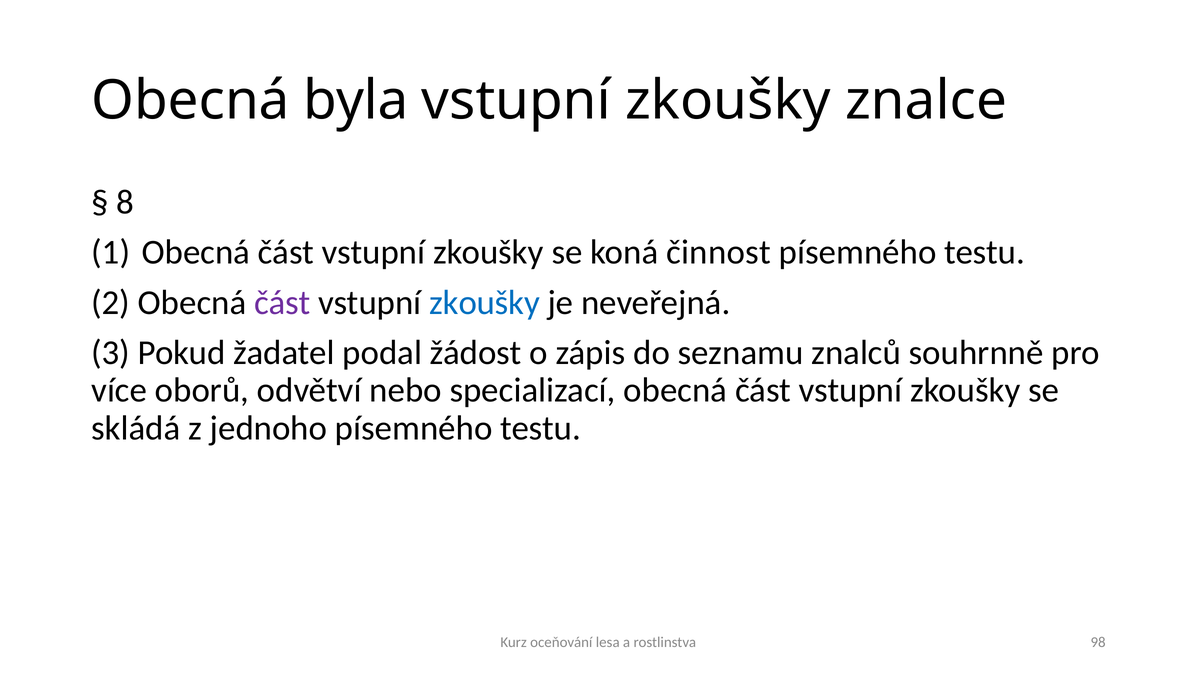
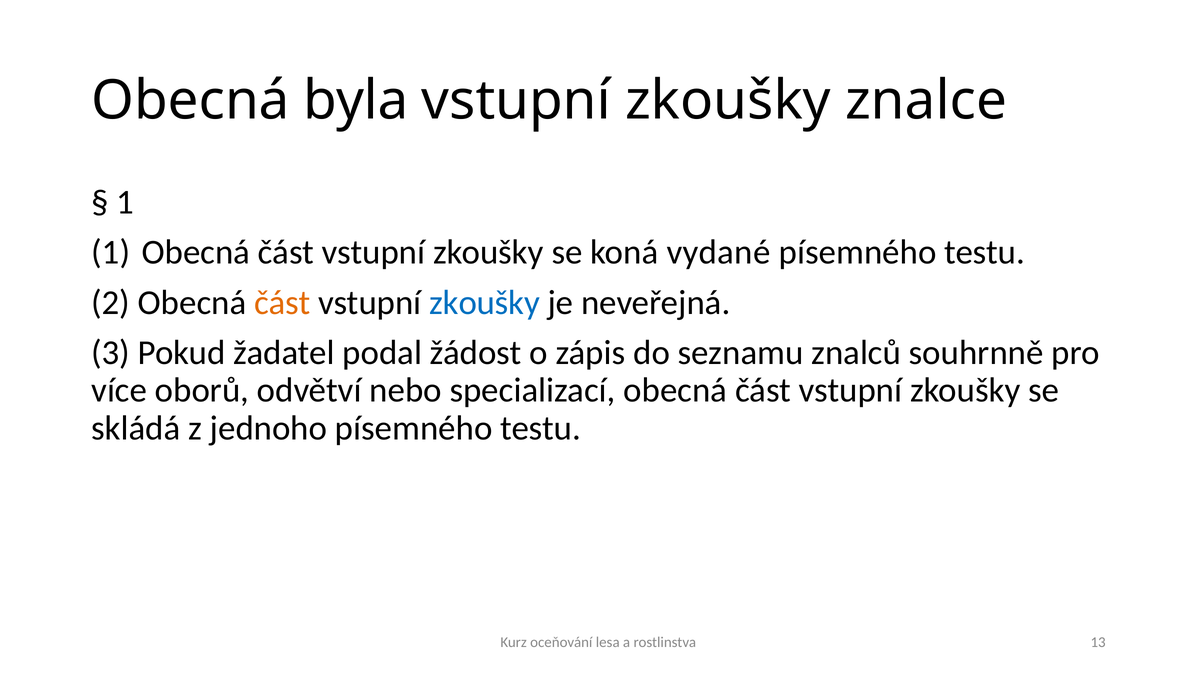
8: 8 -> 1 (125, 202)
činnost: činnost -> vydané (719, 253)
část colour: purple -> orange (282, 303)
98: 98 -> 13 (1098, 643)
